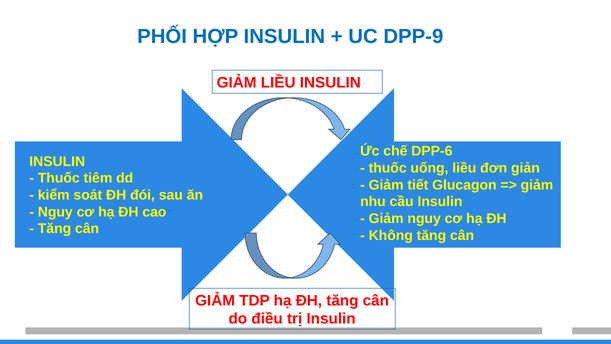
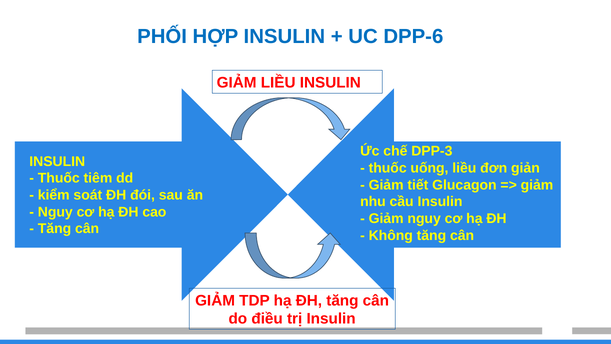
DPP-9: DPP-9 -> DPP-6 (413, 36)
DPP-6: DPP-6 -> DPP-3 (432, 151)
